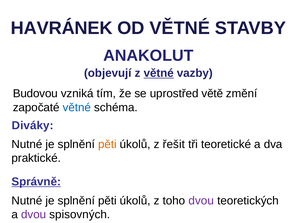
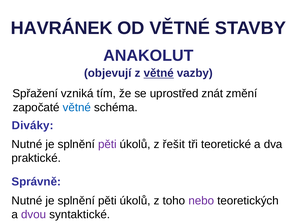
Budovou: Budovou -> Spřažení (35, 93)
větě: větě -> znát (212, 93)
pěti colour: orange -> purple (107, 144)
Správně underline: present -> none (36, 182)
toho dvou: dvou -> nebo (201, 200)
spisovných: spisovných -> syntaktické (80, 214)
